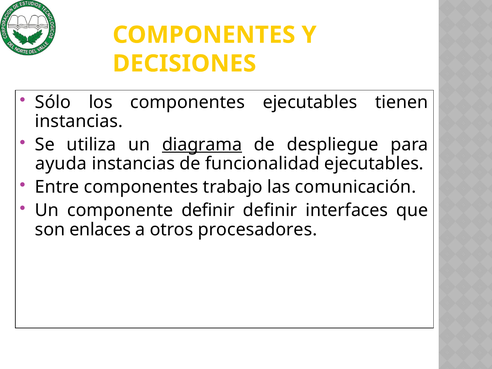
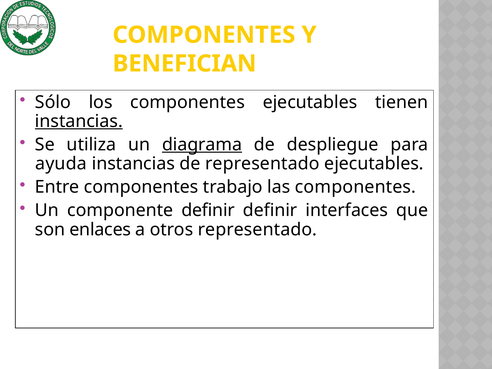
DECISIONES: DECISIONES -> BENEFICIAN (185, 64)
instancias underline: none -> present (79, 121)
de funcionalidad: funcionalidad -> representado (262, 164)
las comunicación: comunicación -> componentes (355, 187)
otros procesadores: procesadores -> representado (257, 230)
